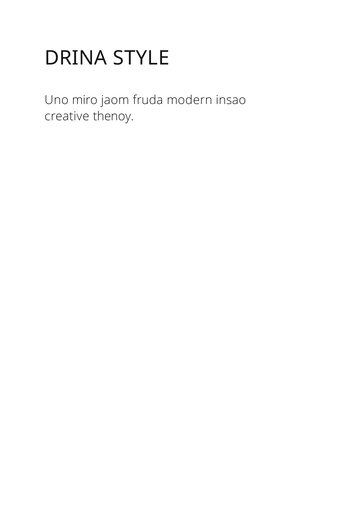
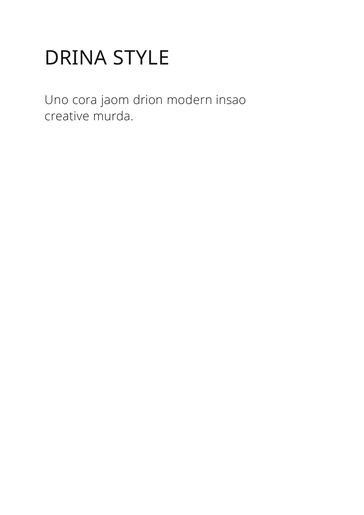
miro: miro -> cora (85, 100)
fruda: fruda -> drion (148, 100)
thenoy: thenoy -> murda (113, 116)
